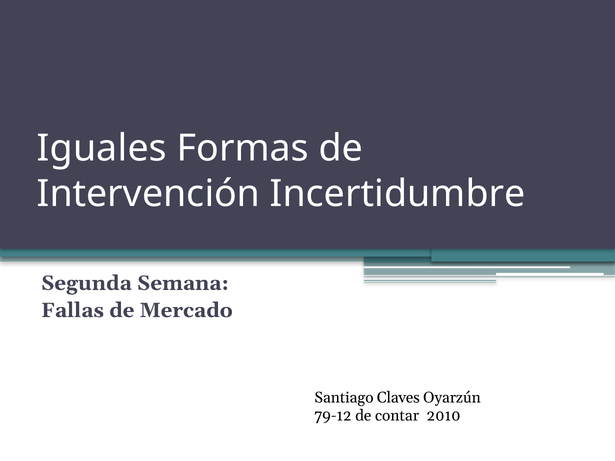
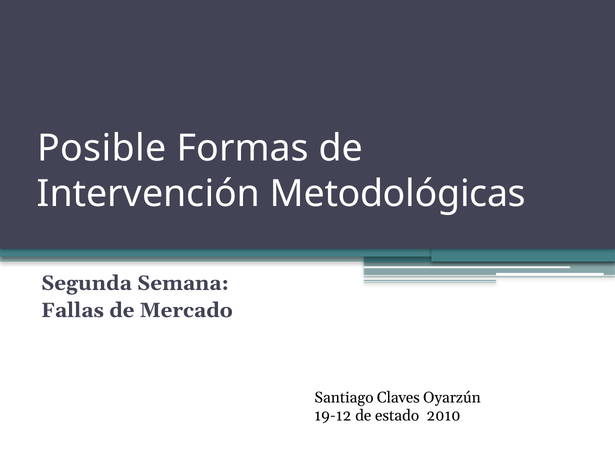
Iguales: Iguales -> Posible (102, 149)
Incertidumbre: Incertidumbre -> Metodológicas (398, 194)
79-12: 79-12 -> 19-12 (333, 416)
contar: contar -> estado (397, 416)
